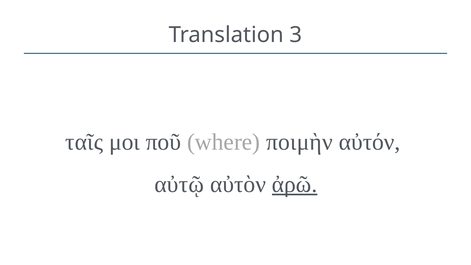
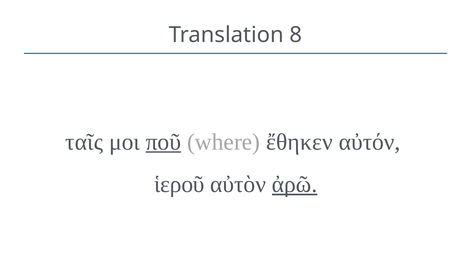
3: 3 -> 8 (296, 35)
ποῦ underline: none -> present (163, 142)
ποιμὴν: ποιμὴν -> ἔθηκεν (299, 142)
αὐτῷ: αὐτῷ -> ἱεροῦ (179, 184)
